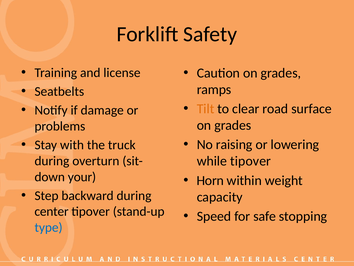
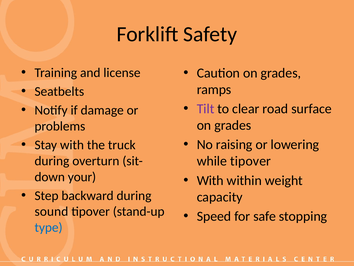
Tilt colour: orange -> purple (206, 109)
Horn: Horn -> With (210, 180)
center: center -> sound (51, 211)
